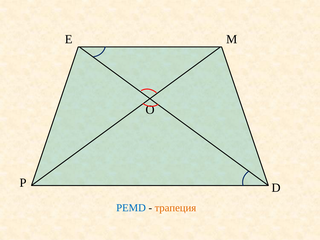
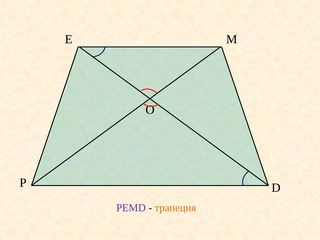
PEMD colour: blue -> purple (131, 208)
